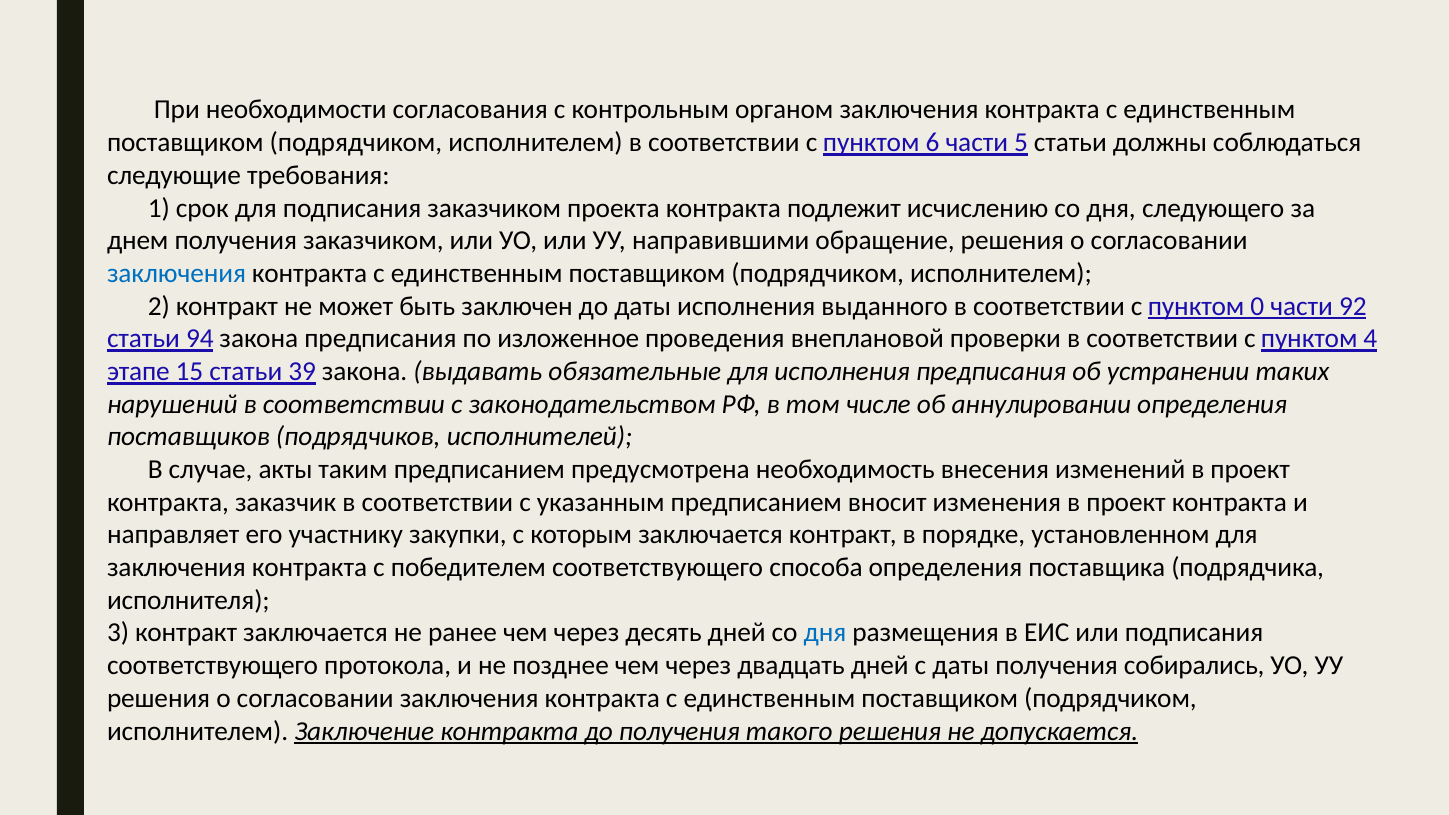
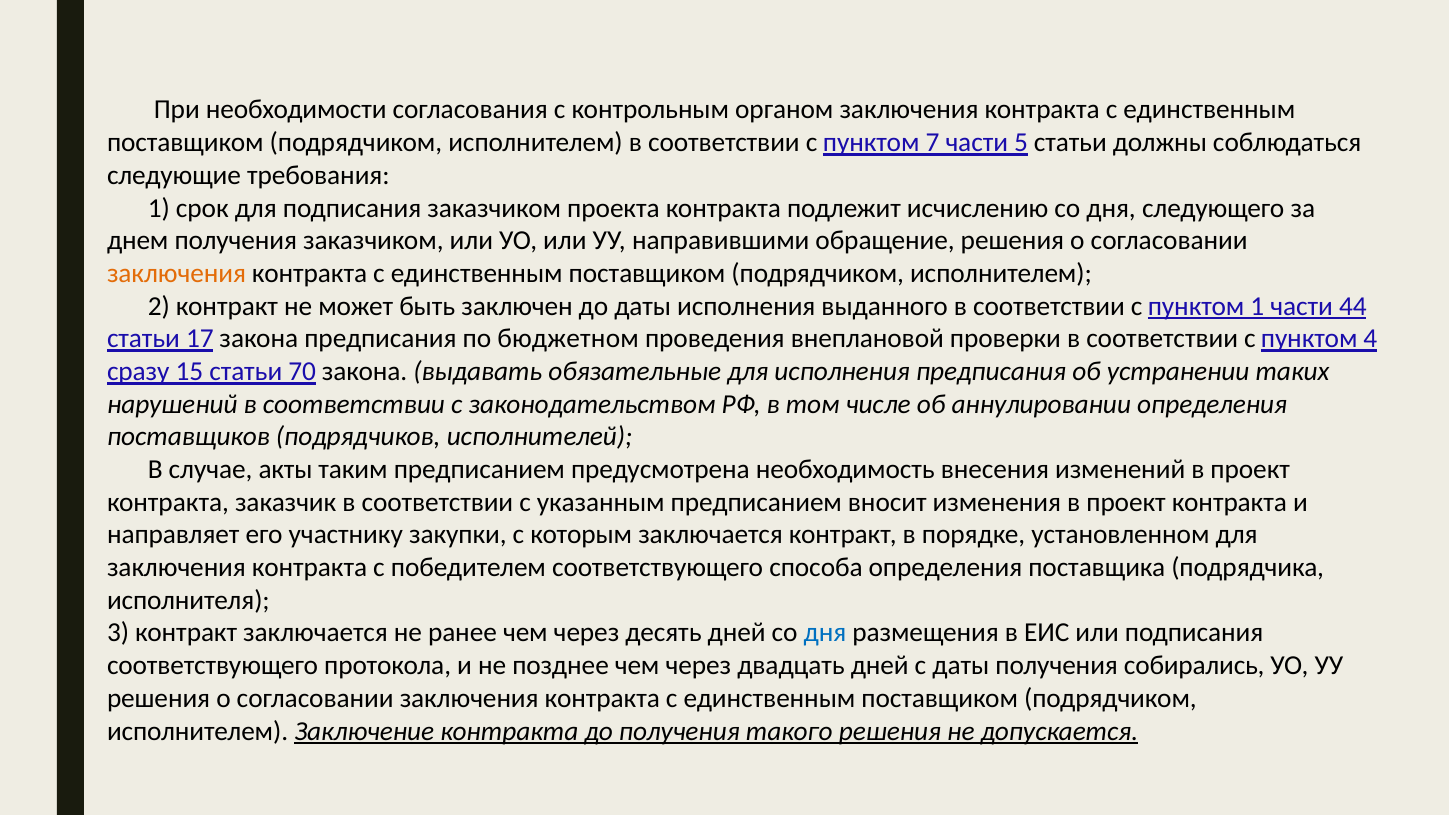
6: 6 -> 7 (932, 143)
заключения colour: blue -> orange (176, 273)
пунктом 0: 0 -> 1 (1257, 306)
92: 92 -> 44 (1353, 306)
94: 94 -> 17 (200, 339)
изложенное: изложенное -> бюджетном (568, 339)
этапе: этапе -> сразу (138, 371)
39: 39 -> 70 (302, 371)
